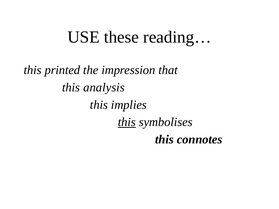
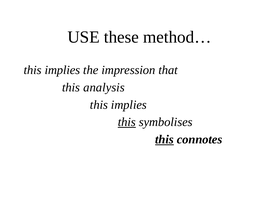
reading…: reading… -> method… (177, 37)
printed: printed -> implies (62, 70)
this underline: none -> present (164, 140)
